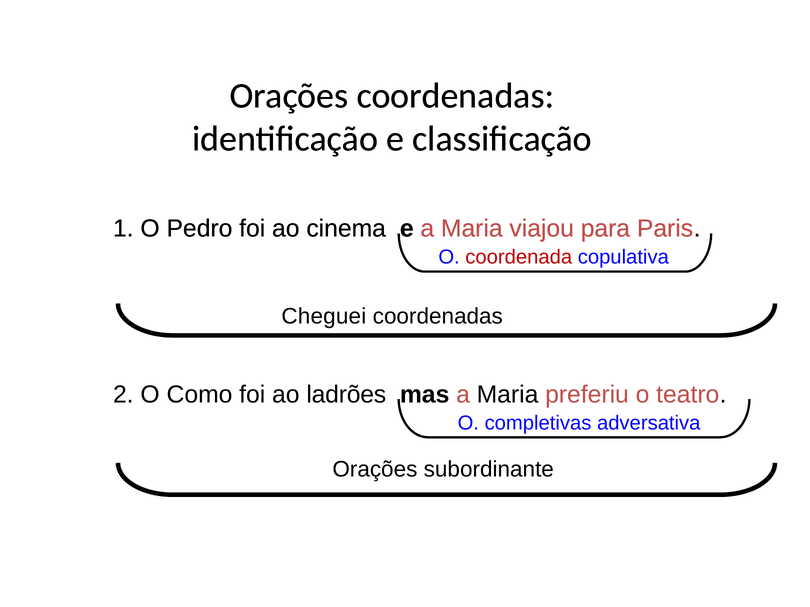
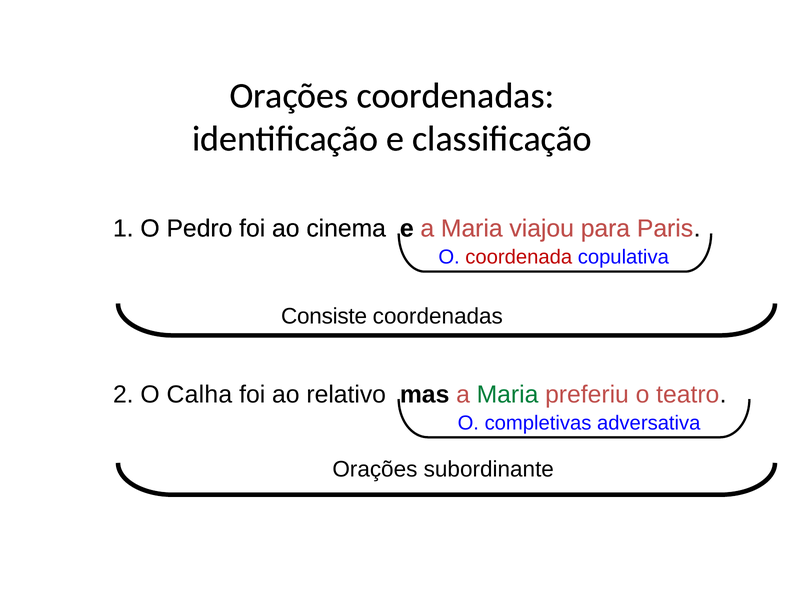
Cheguei: Cheguei -> Consiste (324, 317)
Como: Como -> Calha (199, 395)
ladrões: ladrões -> relativo (346, 395)
Maria colour: black -> green (508, 395)
